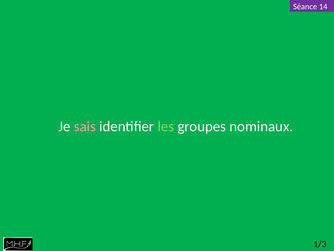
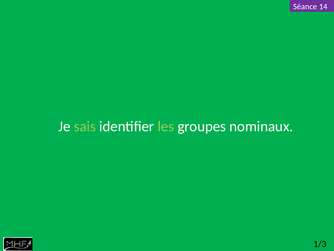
sais colour: pink -> light green (85, 126)
